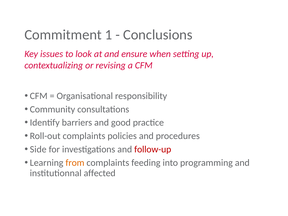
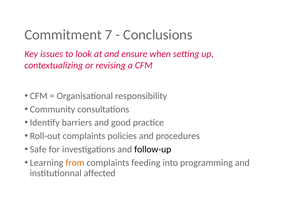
1: 1 -> 7 (109, 35)
Side: Side -> Safe (38, 149)
follow-up colour: red -> black (153, 149)
